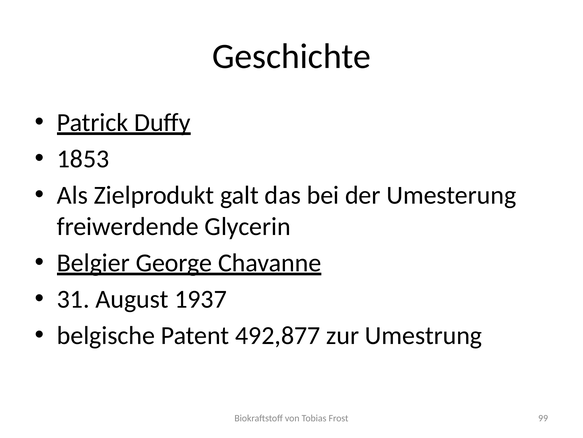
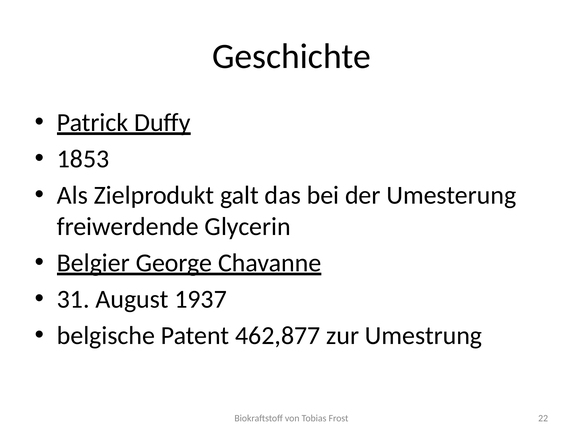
492,877: 492,877 -> 462,877 (278, 335)
99: 99 -> 22 (543, 417)
